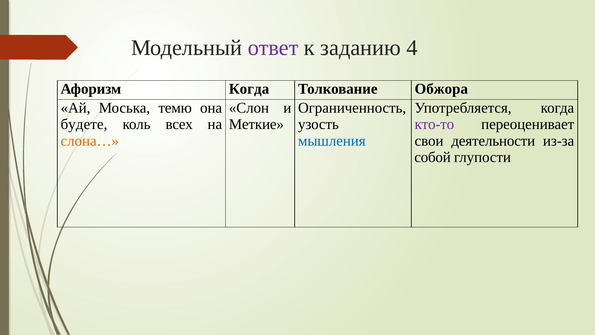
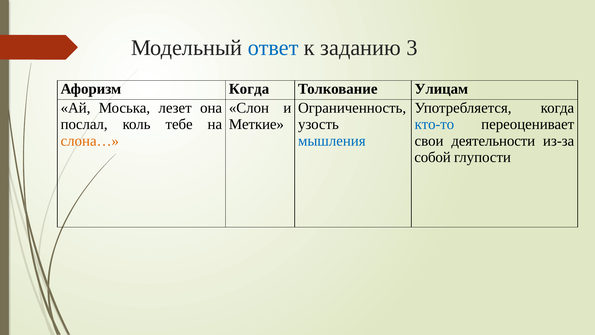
ответ colour: purple -> blue (273, 48)
4: 4 -> 3 (412, 48)
Обжора: Обжора -> Улицам (441, 89)
темю: темю -> лезет (175, 108)
будете: будете -> послал (84, 124)
всех: всех -> тебе (179, 124)
кто-то colour: purple -> blue (434, 124)
